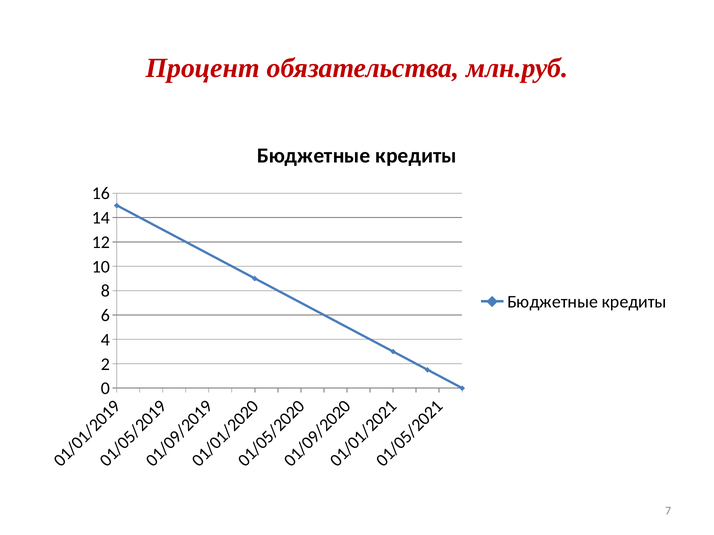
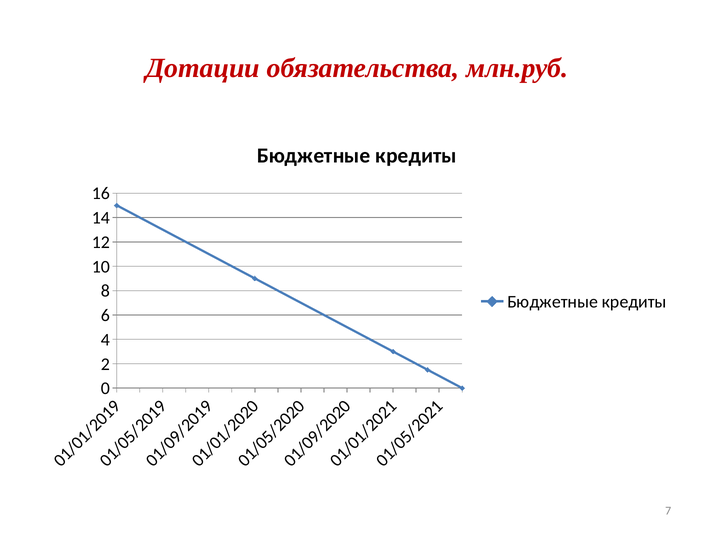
Процент: Процент -> Дотации (203, 68)
